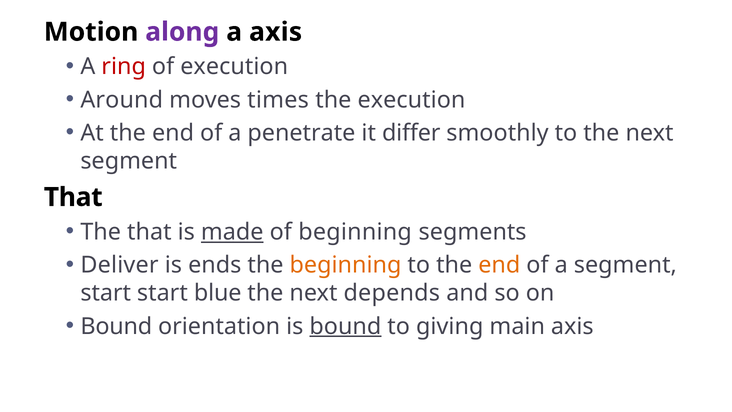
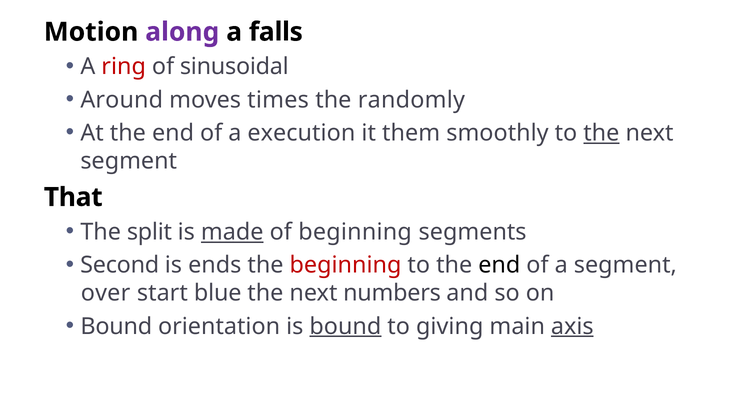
a axis: axis -> falls (276, 32)
of execution: execution -> sinusoidal (234, 67)
the execution: execution -> randomly (411, 100)
penetrate: penetrate -> execution (301, 133)
differ: differ -> them (411, 133)
the underline: none -> present (601, 133)
The that: that -> split (149, 232)
Deliver: Deliver -> Second (120, 265)
beginning colour: orange -> red (346, 265)
end colour: orange -> black (499, 265)
start: start -> over (106, 293)
depends: depends -> numbers (392, 293)
axis underline: none -> present (572, 326)
